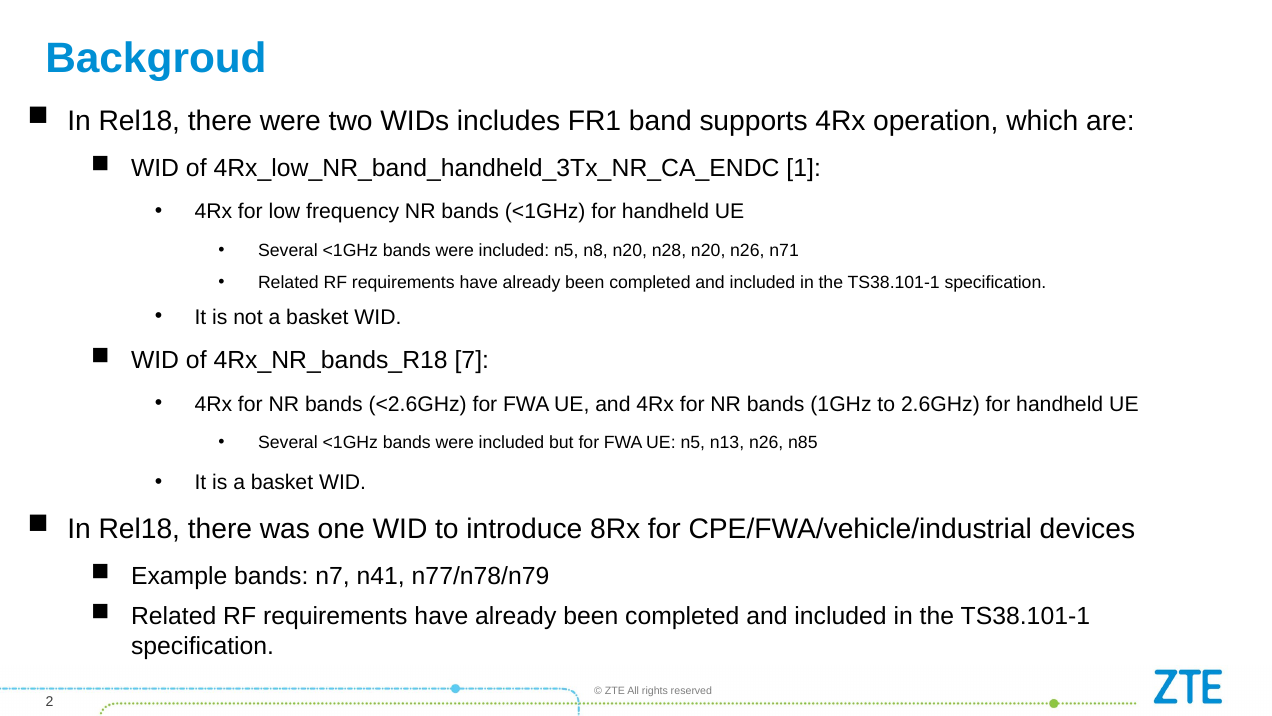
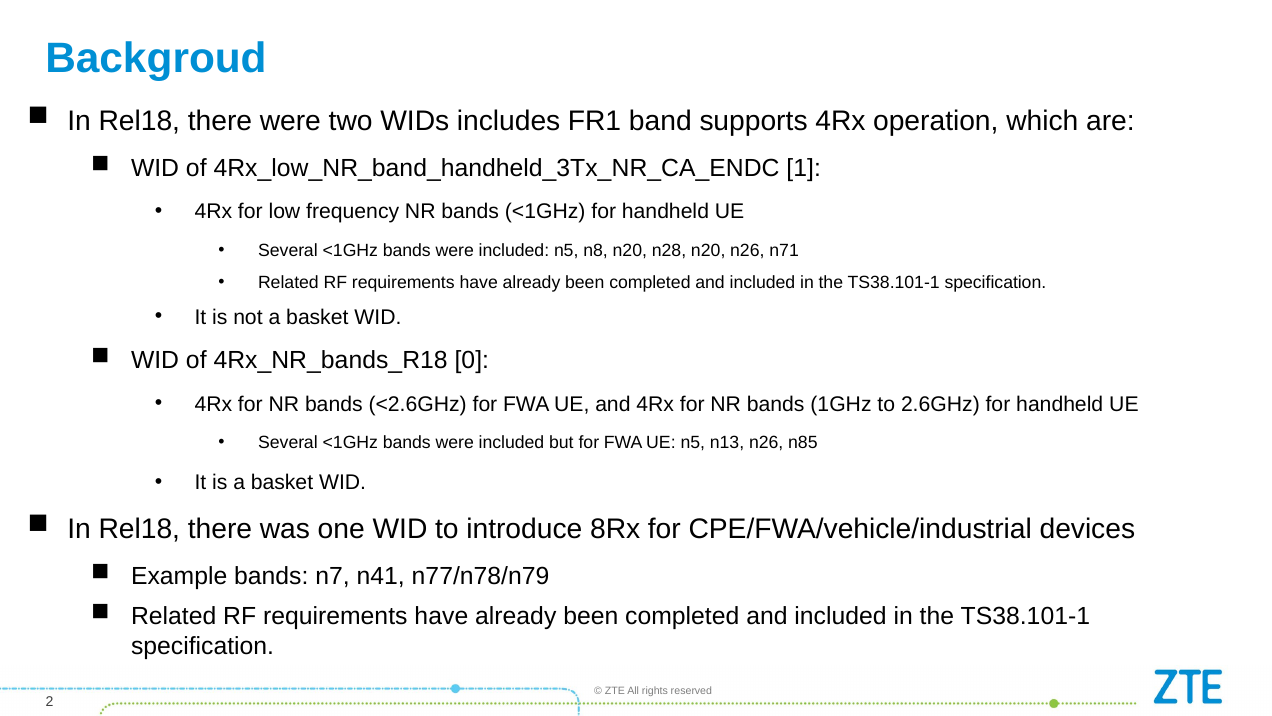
7: 7 -> 0 (472, 361)
